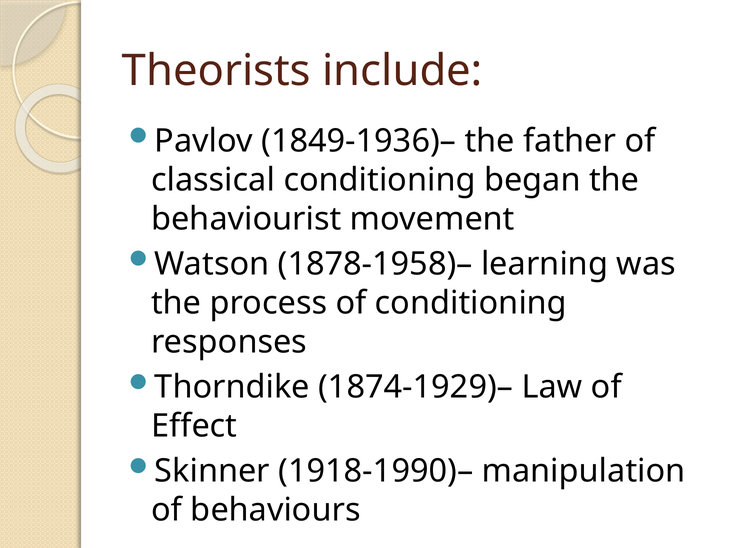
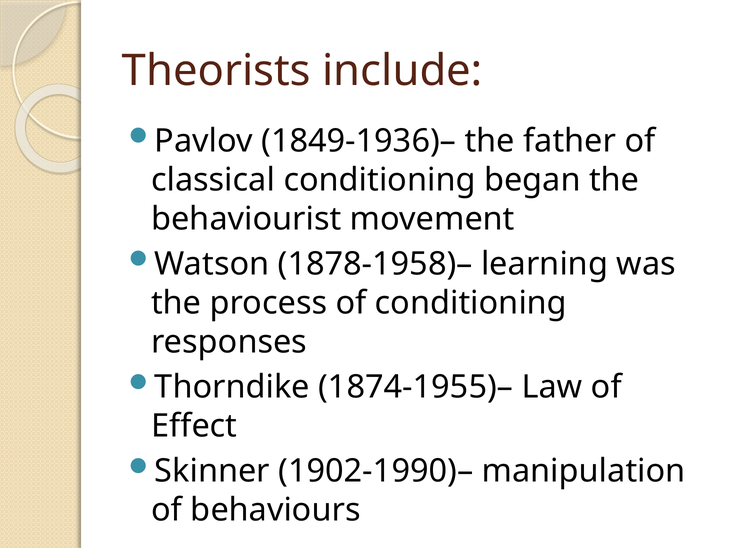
1874-1929)–: 1874-1929)– -> 1874-1955)– (416, 387)
1918-1990)–: 1918-1990)– -> 1902-1990)– (376, 471)
